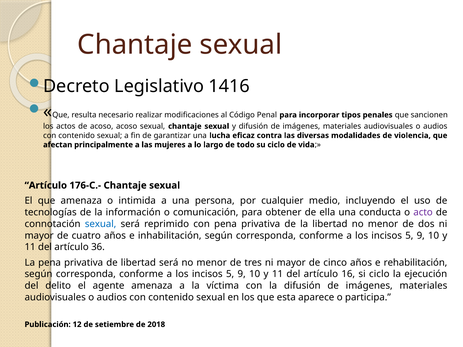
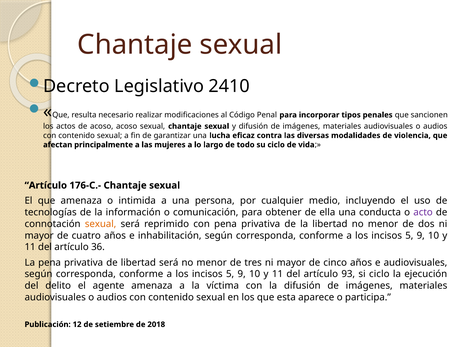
1416: 1416 -> 2410 (229, 86)
sexual colour: blue -> orange (101, 224)
e rehabilitación: rehabilitación -> audiovisuales (415, 263)
16: 16 -> 93 (348, 274)
